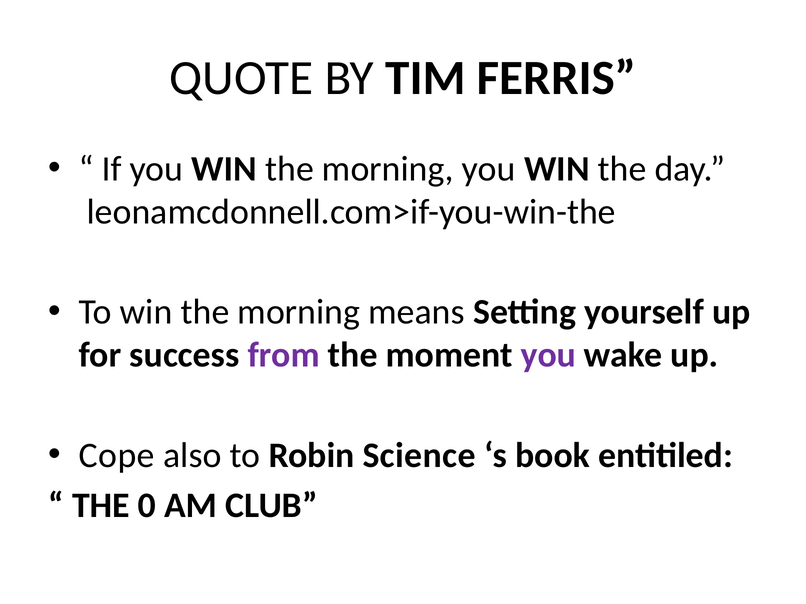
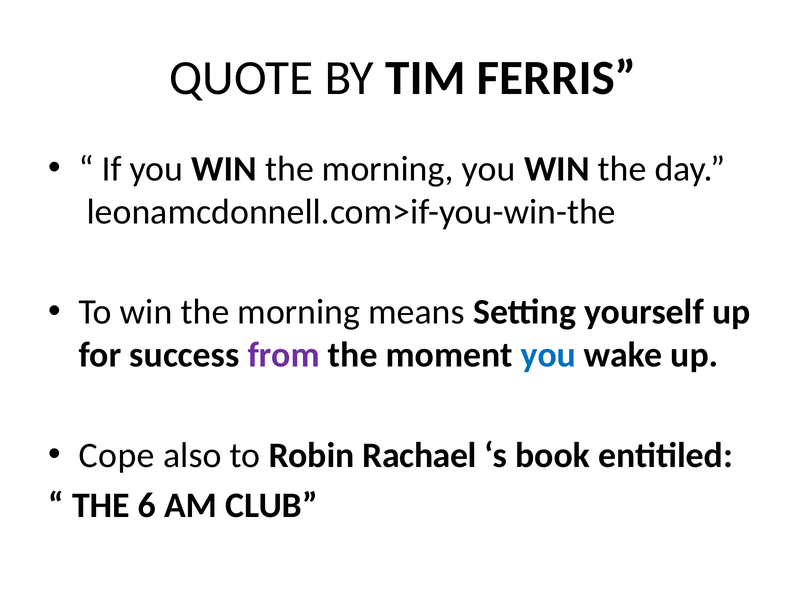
you colour: purple -> blue (548, 355)
Science: Science -> Rachael (420, 456)
0: 0 -> 6 (147, 506)
